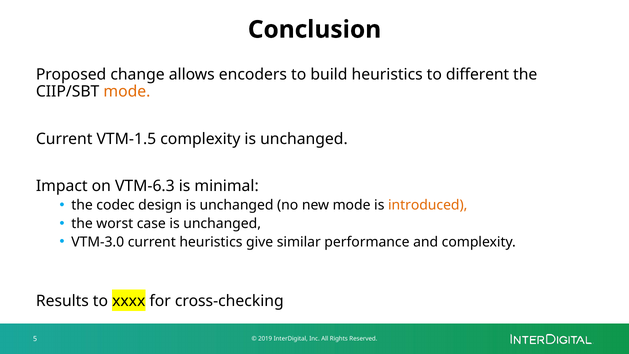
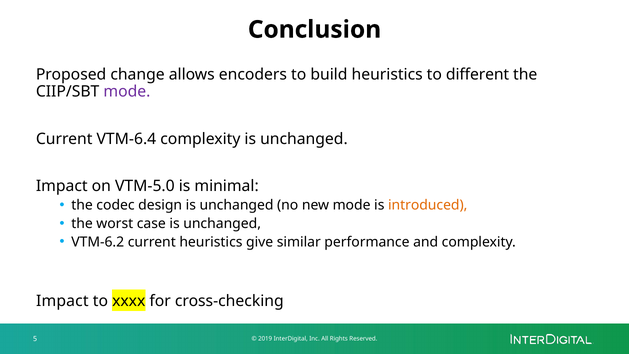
mode colour: orange -> purple (127, 92)
VTM-1.5: VTM-1.5 -> VTM-6.4 (126, 139)
VTM-6.3: VTM-6.3 -> VTM-5.0 (145, 186)
VTM-3.0: VTM-3.0 -> VTM-6.2 (98, 242)
Results: Results -> Impact (62, 301)
